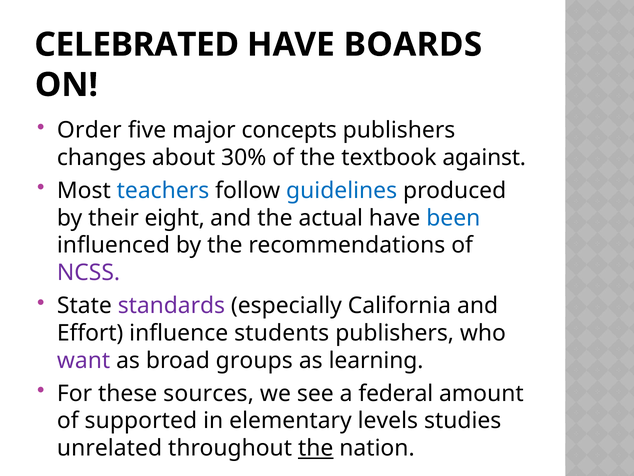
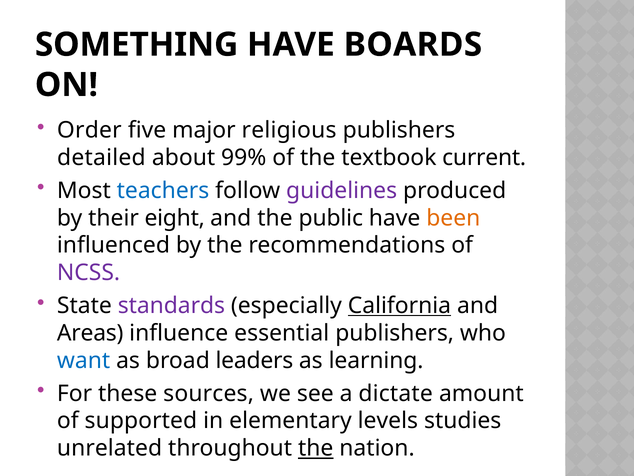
CELEBRATED: CELEBRATED -> SOMETHING (137, 45)
concepts: concepts -> religious (289, 130)
changes: changes -> detailed (101, 158)
30%: 30% -> 99% (244, 158)
against: against -> current (484, 158)
guidelines colour: blue -> purple (342, 190)
actual: actual -> public (331, 218)
been colour: blue -> orange (453, 218)
California underline: none -> present (399, 305)
Effort: Effort -> Areas (90, 333)
students: students -> essential (282, 333)
want colour: purple -> blue (84, 360)
groups: groups -> leaders (254, 360)
federal: federal -> dictate (396, 393)
